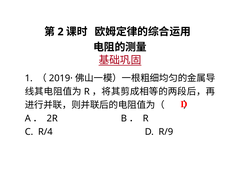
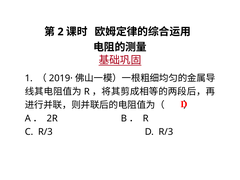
C R/4: R/4 -> R/3 (45, 132)
D R/9: R/9 -> R/3 (166, 132)
